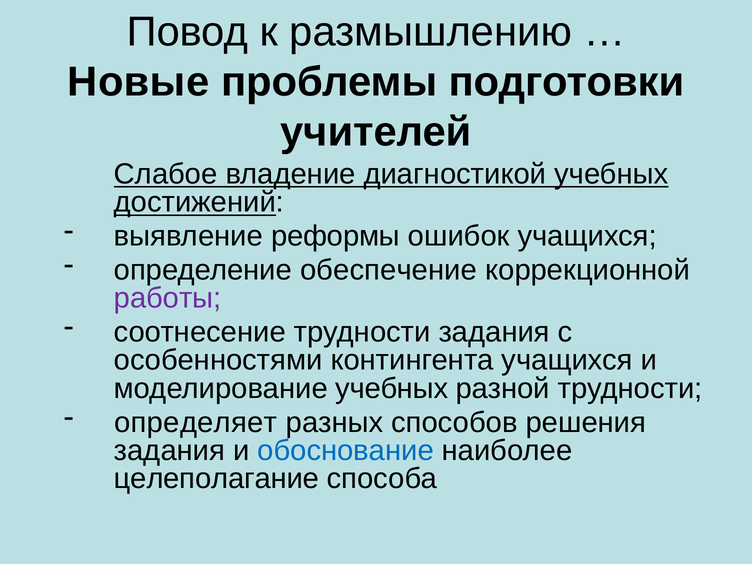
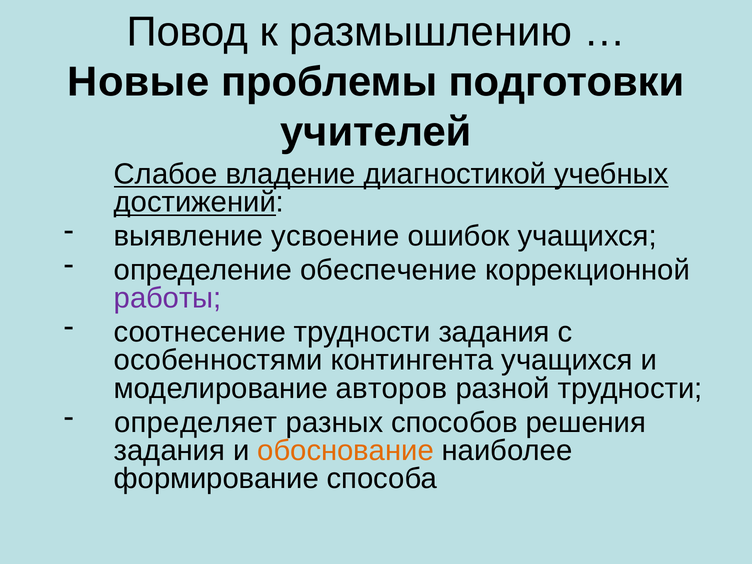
реформы: реформы -> усвоение (335, 236)
моделирование учебных: учебных -> авторов (391, 388)
обоснование colour: blue -> orange (346, 450)
целеполагание: целеполагание -> формирование (216, 479)
